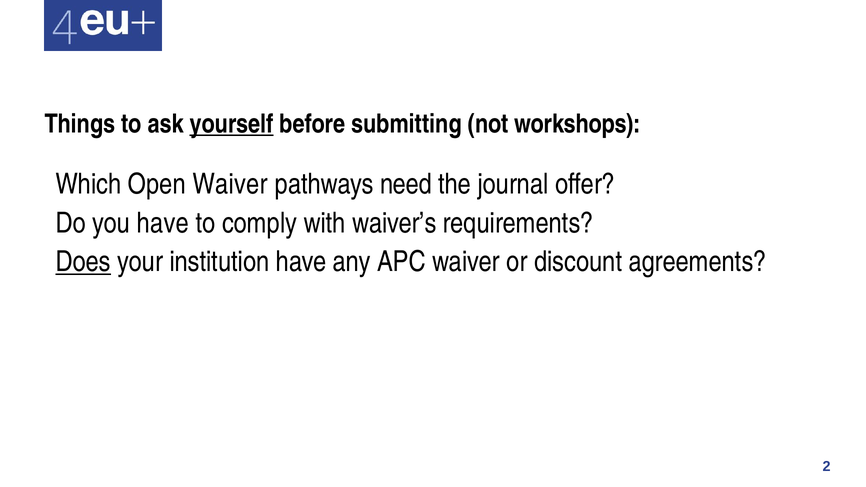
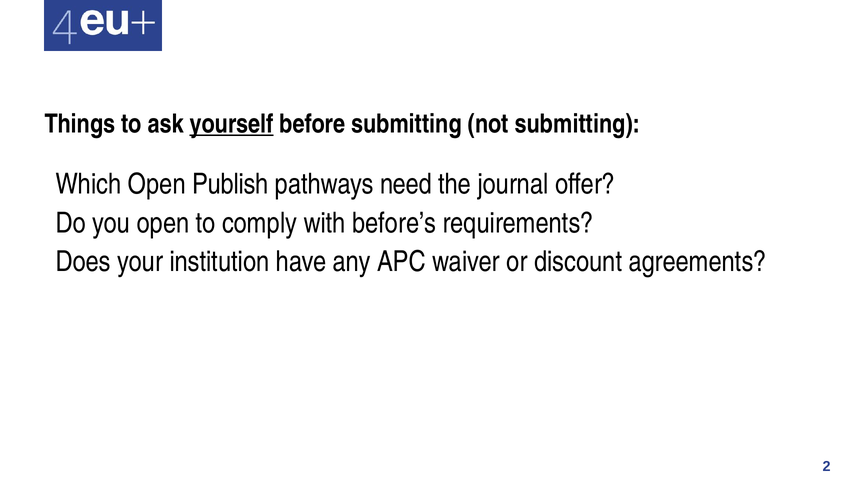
not workshops: workshops -> submitting (577, 124)
Open Waiver: Waiver -> Publish (230, 184)
you have: have -> open (163, 223)
waiver’s: waiver’s -> before’s (394, 223)
Does underline: present -> none (83, 262)
